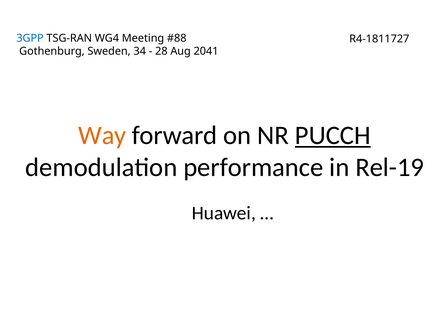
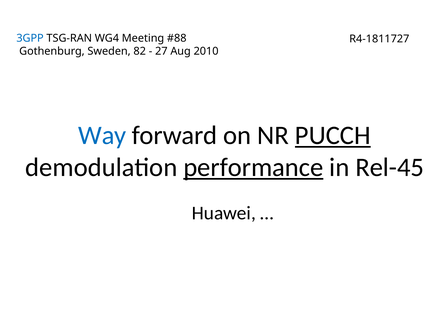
34: 34 -> 82 (140, 51)
28: 28 -> 27 (161, 51)
2041: 2041 -> 2010 (206, 51)
Way colour: orange -> blue (102, 135)
performance underline: none -> present (253, 167)
Rel-19: Rel-19 -> Rel-45 (390, 167)
